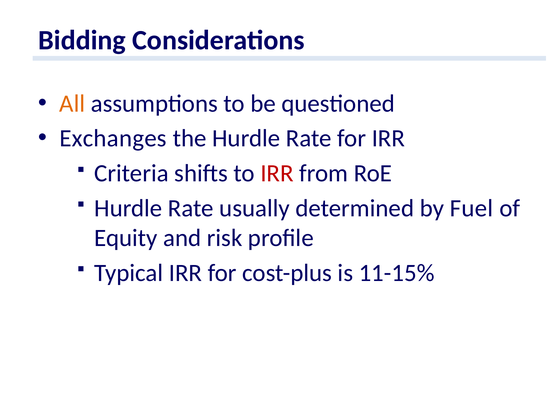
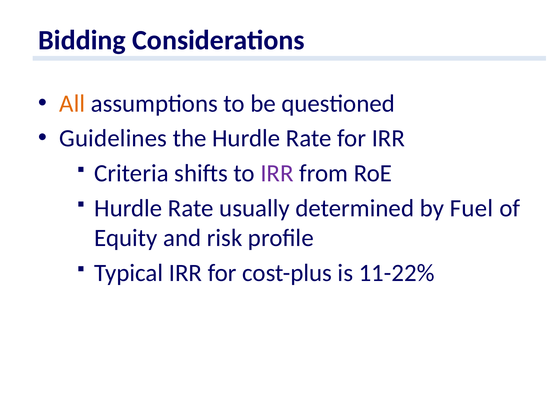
Exchanges: Exchanges -> Guidelines (113, 138)
IRR colour: red -> purple (277, 173)
11-15%: 11-15% -> 11-22% (397, 273)
